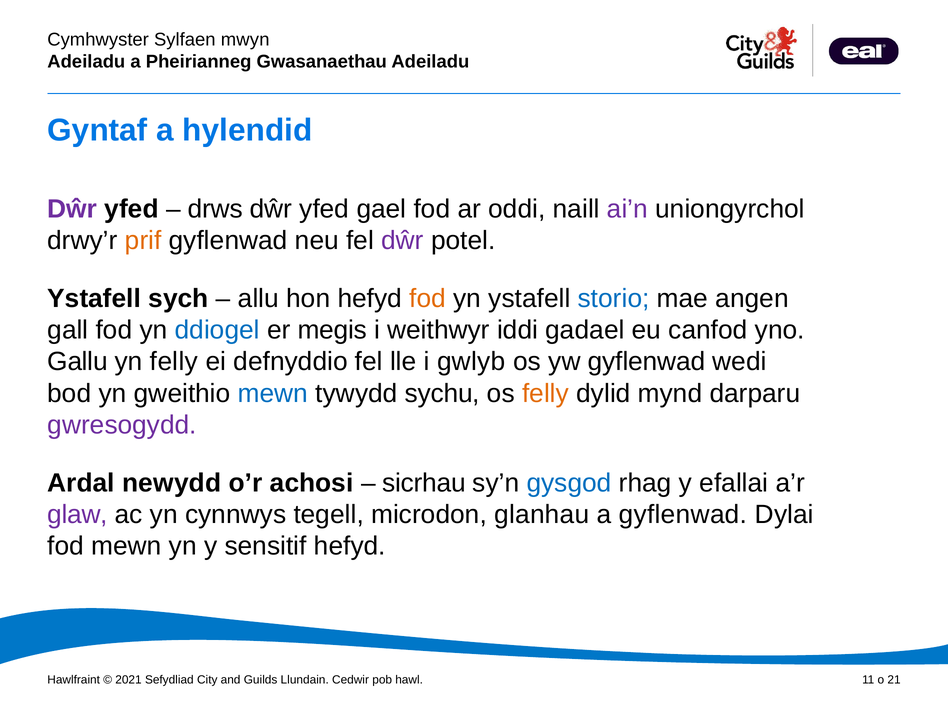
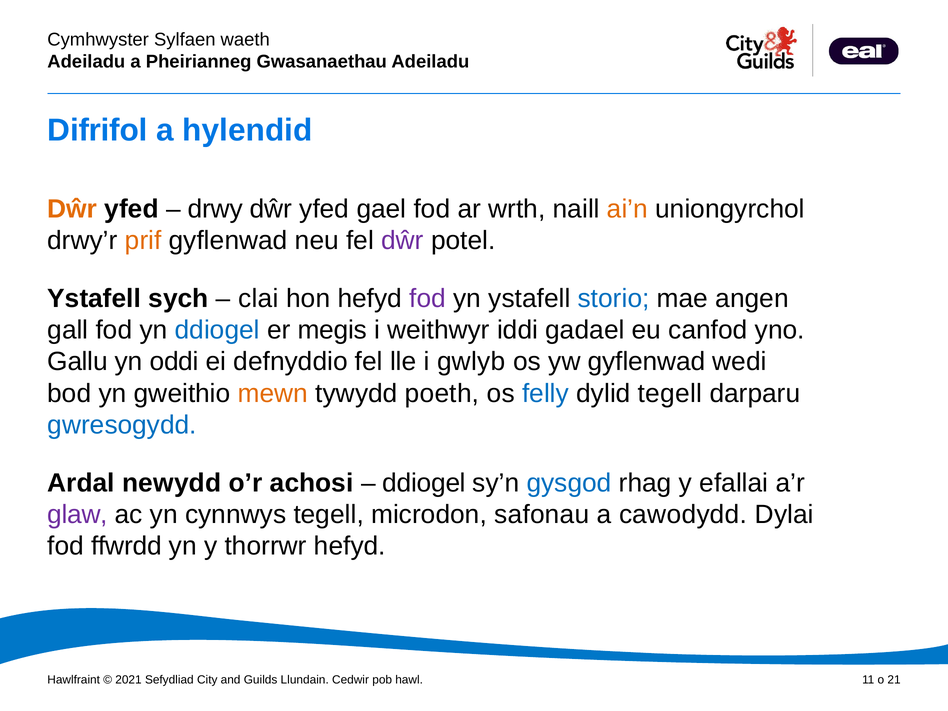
mwyn: mwyn -> waeth (245, 39)
Gyntaf: Gyntaf -> Difrifol (98, 130)
Dŵr colour: purple -> orange (72, 209)
drws: drws -> drwy (215, 209)
oddi: oddi -> wrth (517, 209)
ai’n colour: purple -> orange (627, 209)
allu: allu -> clai (258, 299)
fod colour: orange -> purple (428, 299)
yn felly: felly -> oddi (174, 362)
mewn colour: blue -> orange (273, 393)
sychu: sychu -> poeth (442, 393)
felly colour: orange -> blue (545, 393)
dylid mynd: mynd -> tegell (670, 393)
gwresogydd colour: purple -> blue (122, 425)
sicrhau: sicrhau -> ddiogel (424, 483)
glanhau: glanhau -> safonau (542, 515)
a gyflenwad: gyflenwad -> cawodydd (683, 515)
fod mewn: mewn -> ffwrdd (127, 546)
sensitif: sensitif -> thorrwr (266, 546)
